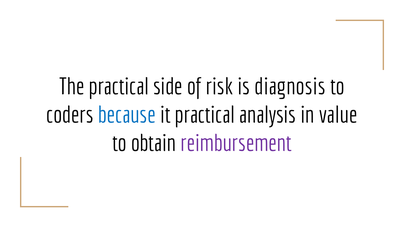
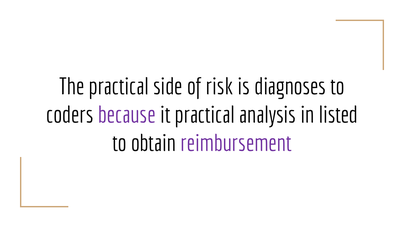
diagnosis: diagnosis -> diagnoses (290, 87)
because colour: blue -> purple (127, 115)
value: value -> listed (338, 115)
